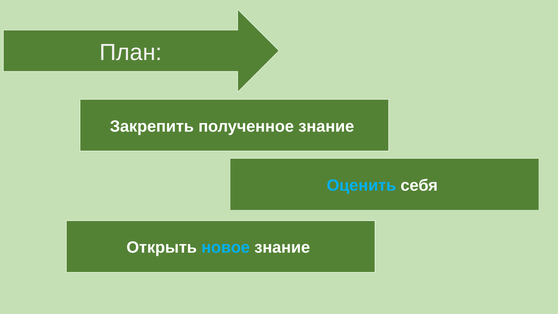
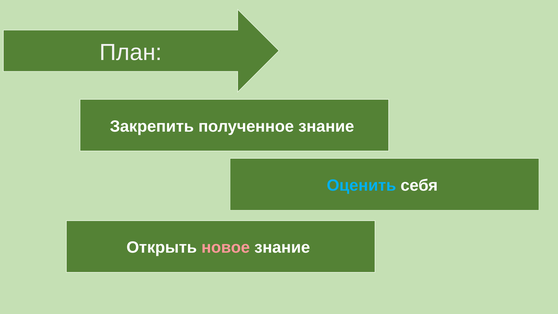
новое colour: light blue -> pink (226, 248)
